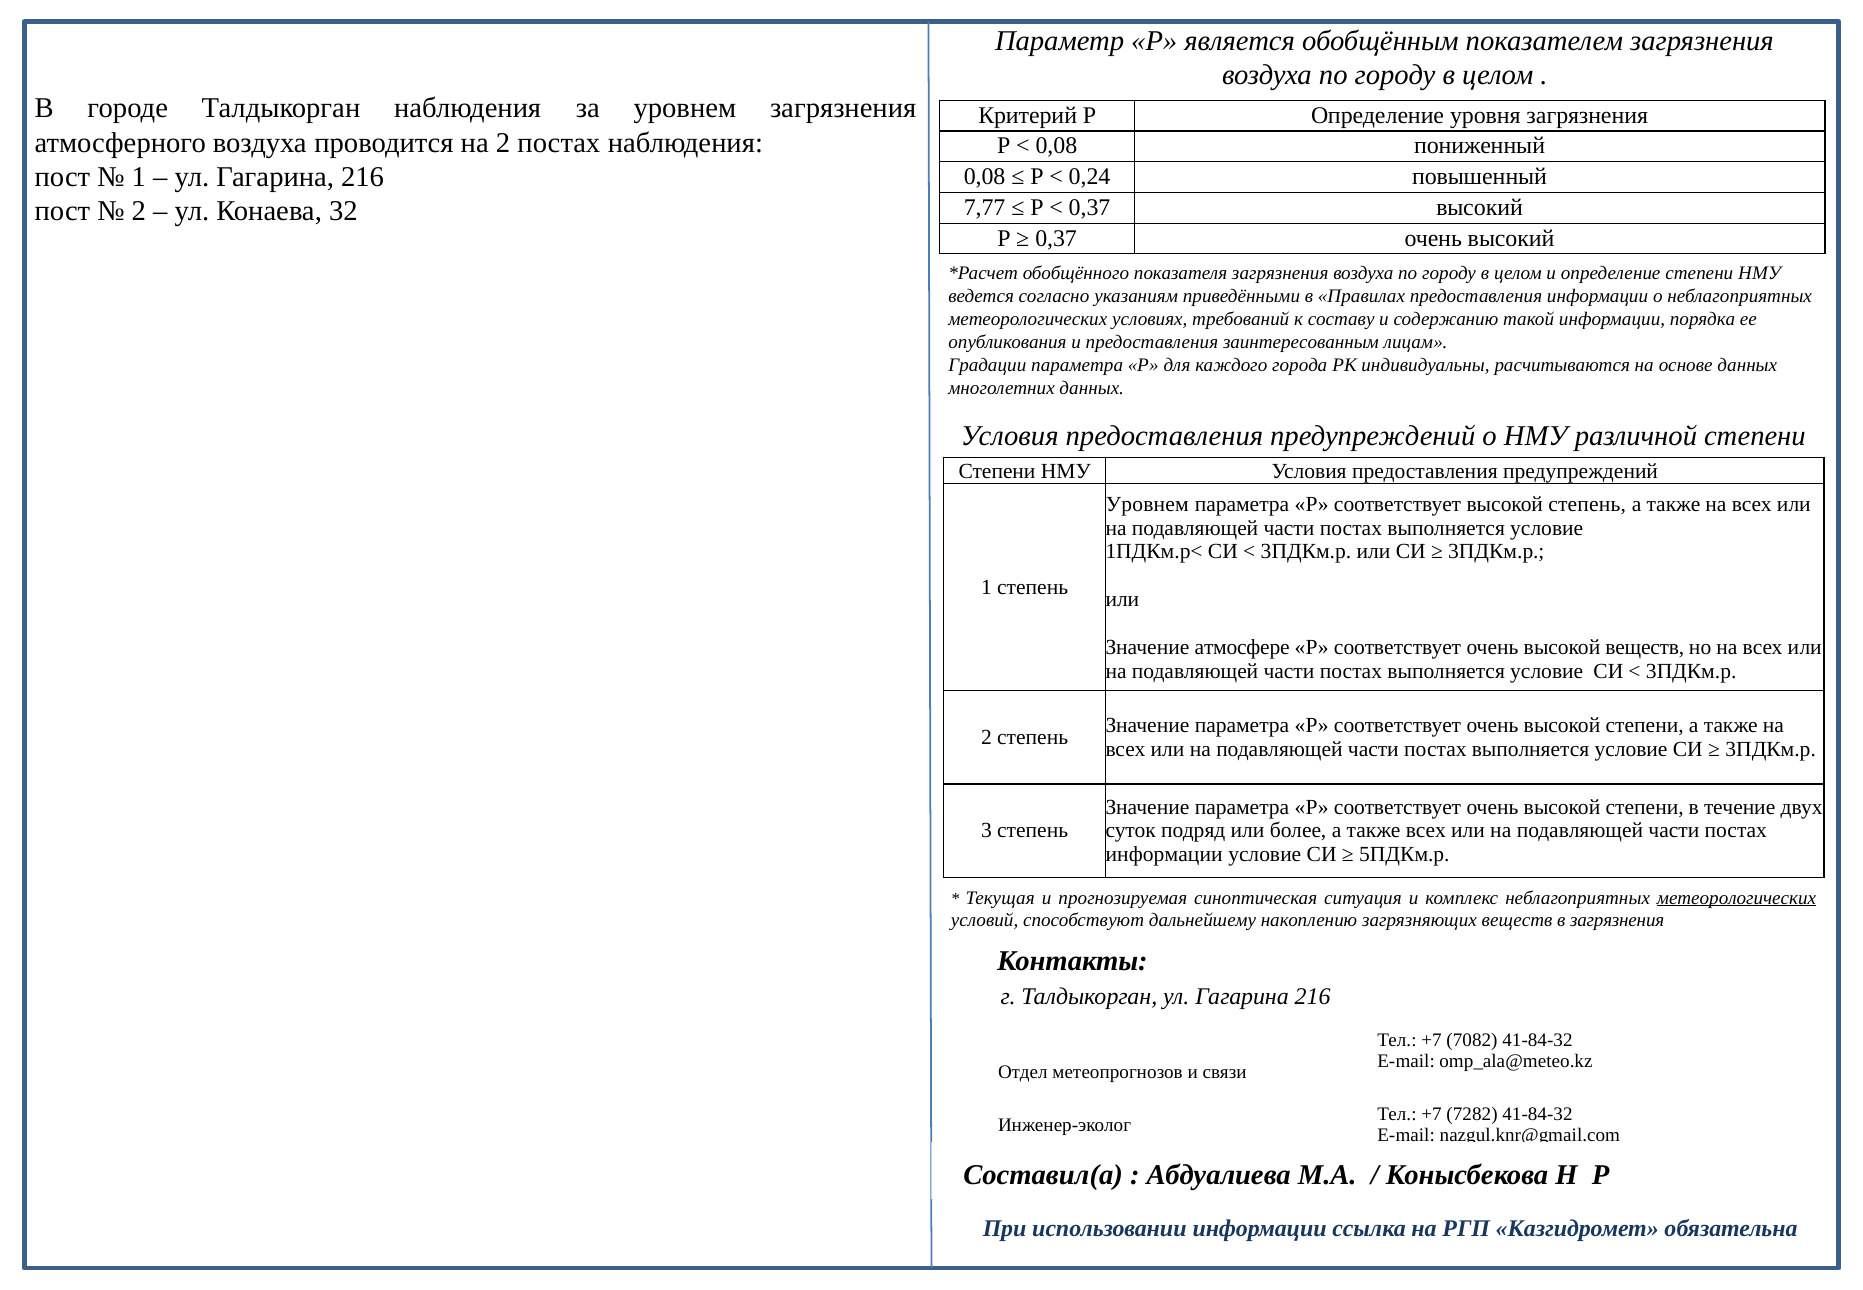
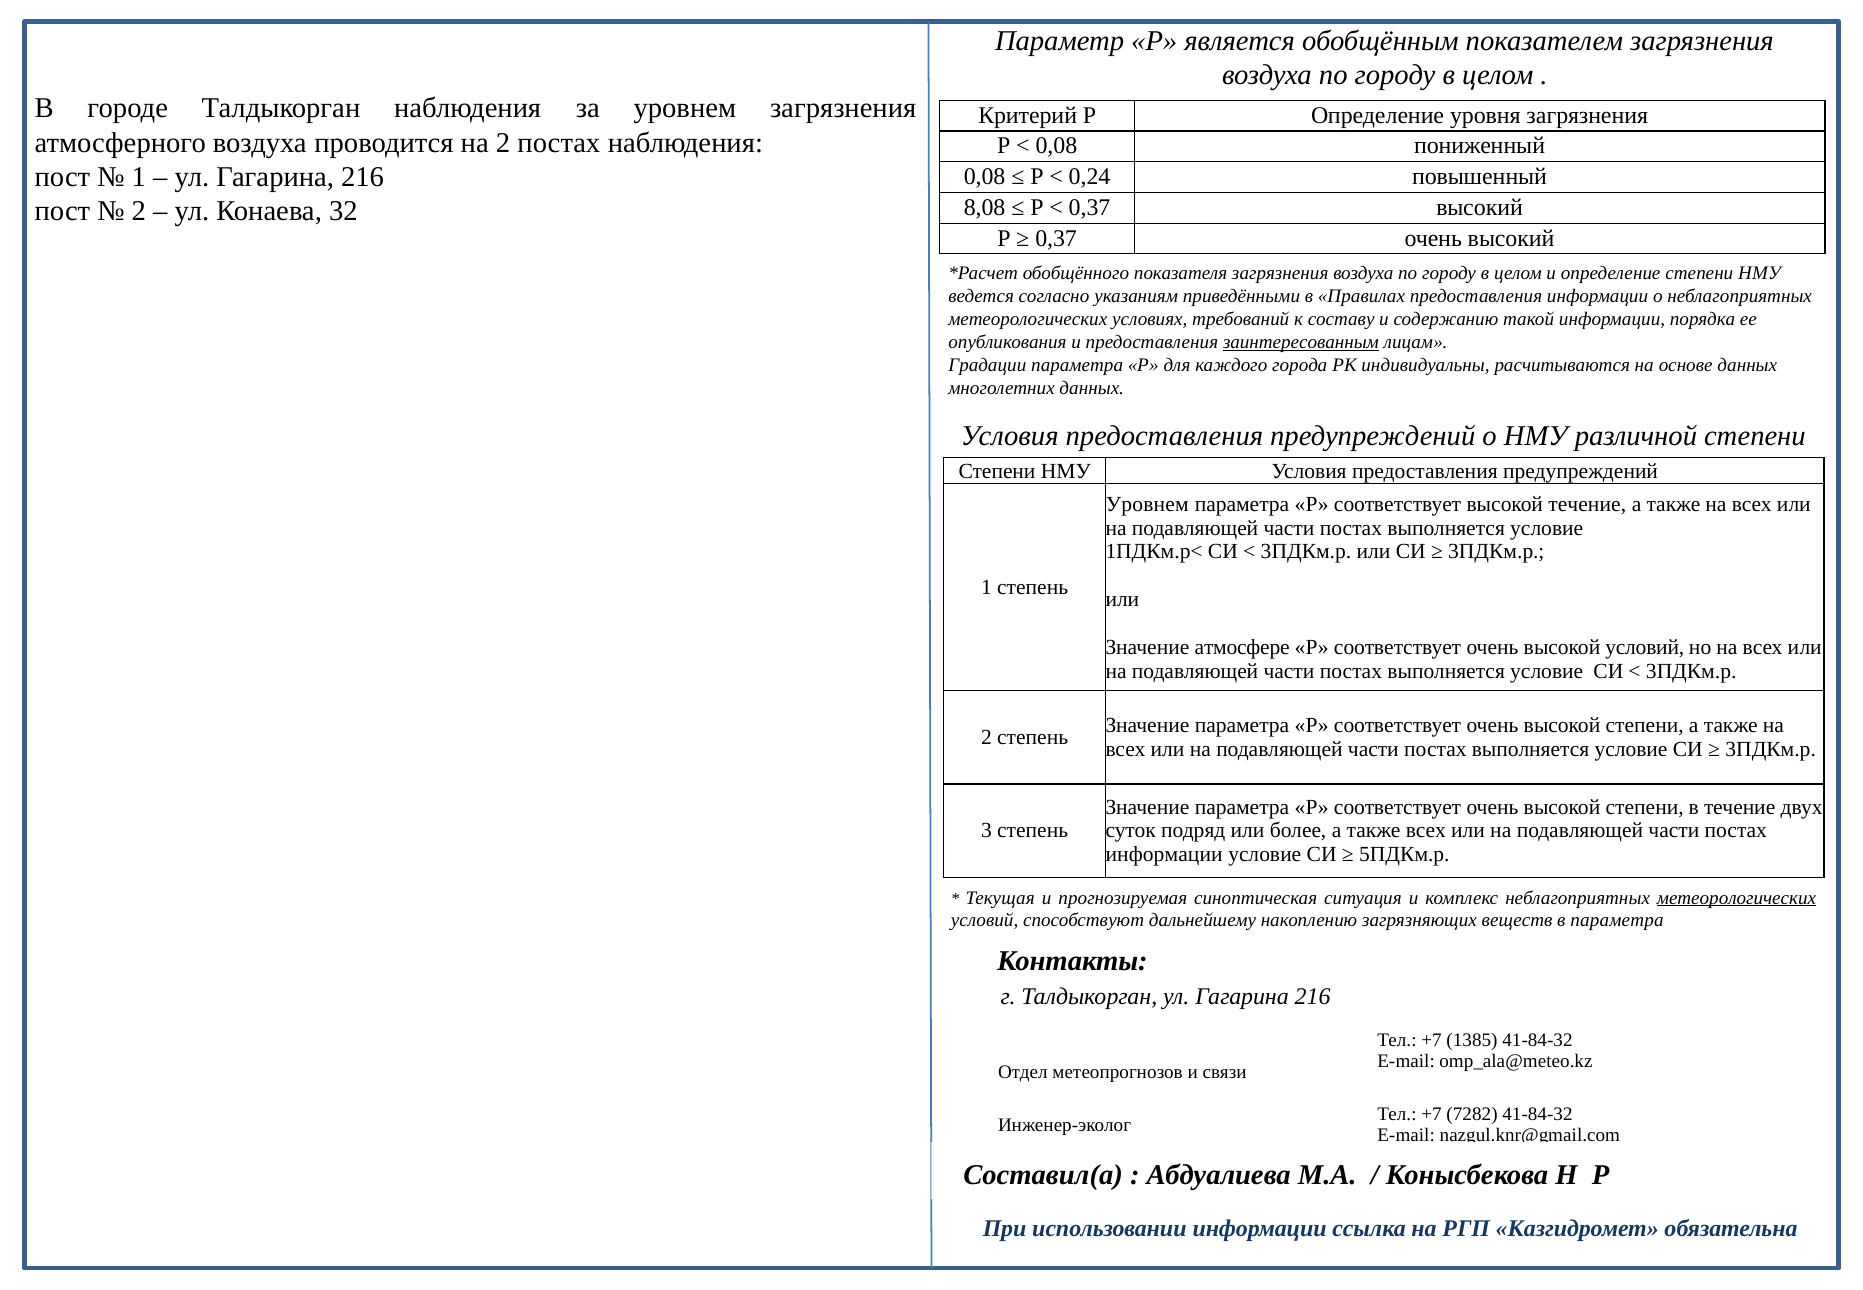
7,77: 7,77 -> 8,08 (985, 208)
заинтересованным underline: none -> present (1301, 342)
высокой степень: степень -> течение (1587, 504)
высокой веществ: веществ -> условий (1645, 647)
в загрязнения: загрязнения -> параметра (1617, 920)
7082: 7082 -> 1385 (1472, 1040)
